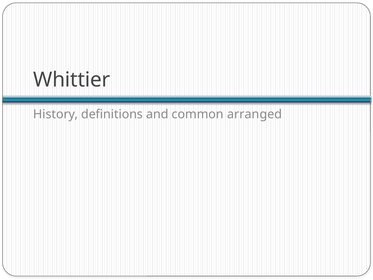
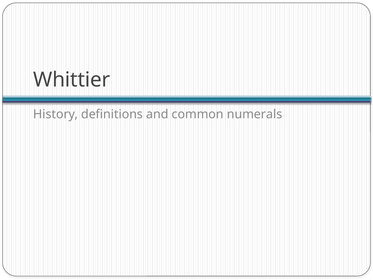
arranged: arranged -> numerals (255, 114)
